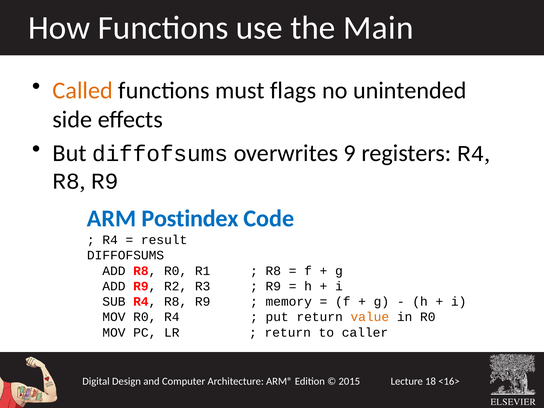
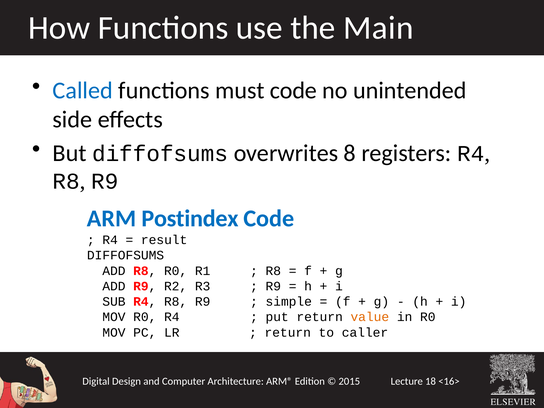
Called colour: orange -> blue (83, 90)
must flags: flags -> code (293, 90)
9: 9 -> 8 (350, 153)
memory: memory -> simple (289, 302)
